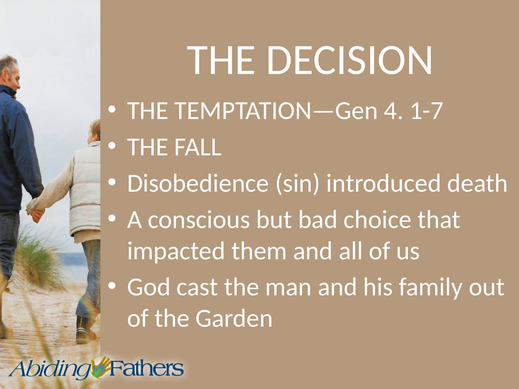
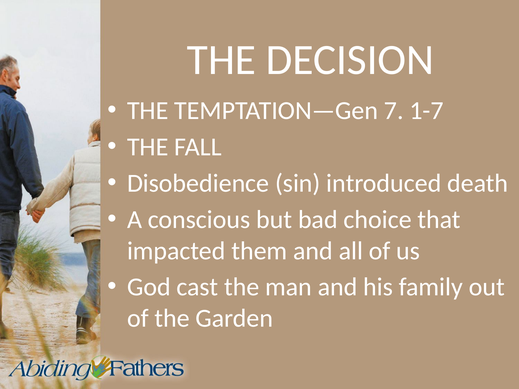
4: 4 -> 7 (394, 111)
